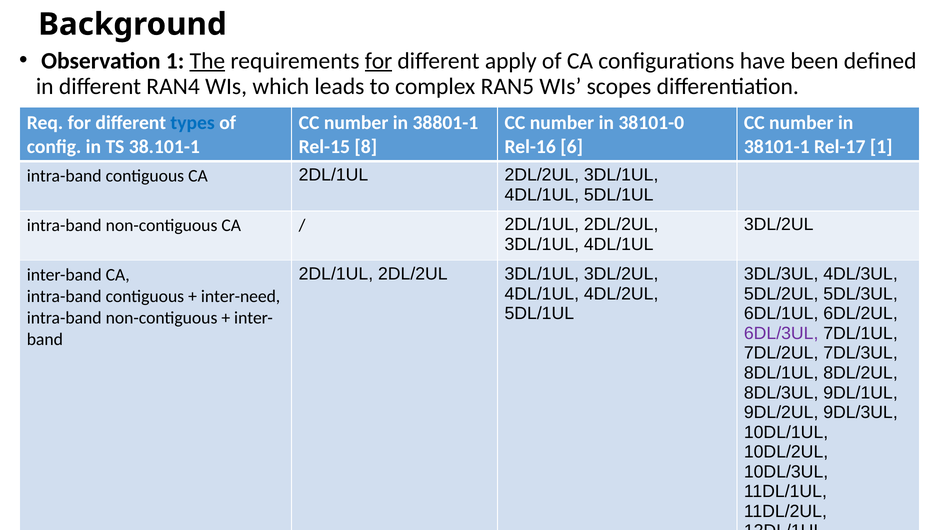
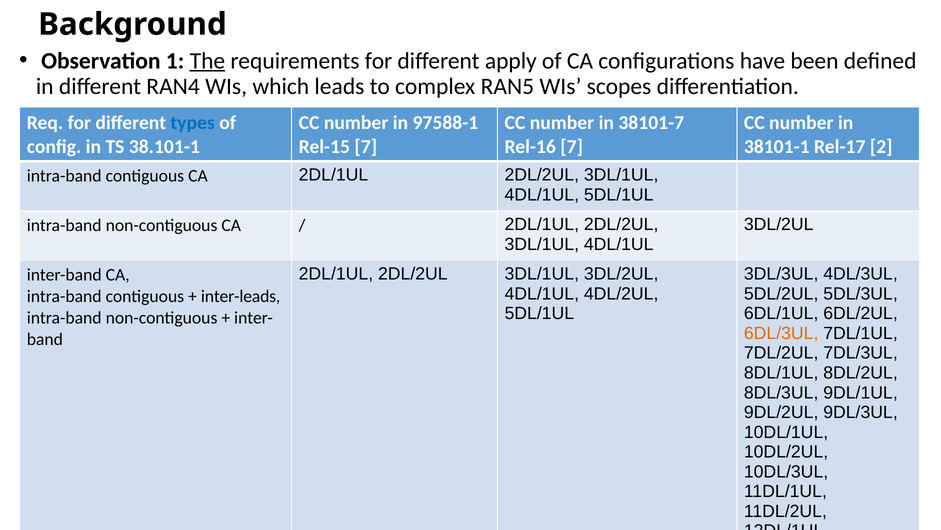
for underline: present -> none (379, 61)
38801-1: 38801-1 -> 97588-1 (445, 123)
38101-0: 38101-0 -> 38101-7 (651, 123)
Rel-15 8: 8 -> 7 (366, 147)
Rel-16 6: 6 -> 7 (572, 147)
Rel-17 1: 1 -> 2 (881, 147)
inter-need: inter-need -> inter-leads (241, 296)
6DL/3UL colour: purple -> orange (781, 333)
